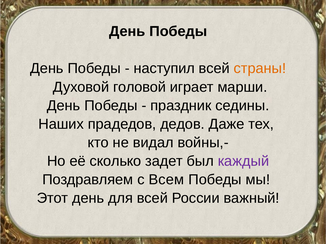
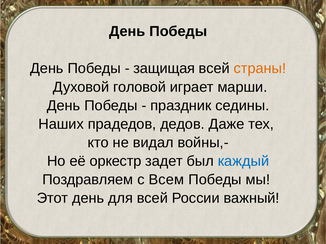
наступил: наступил -> защищая (164, 69)
сколько: сколько -> оркестр (116, 161)
каждый colour: purple -> blue (244, 161)
